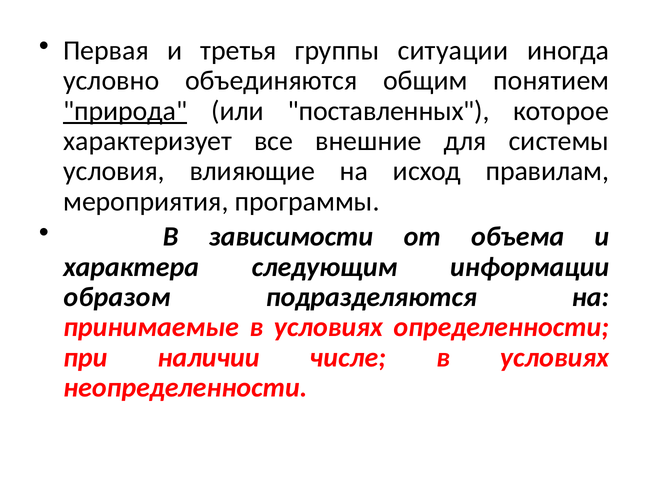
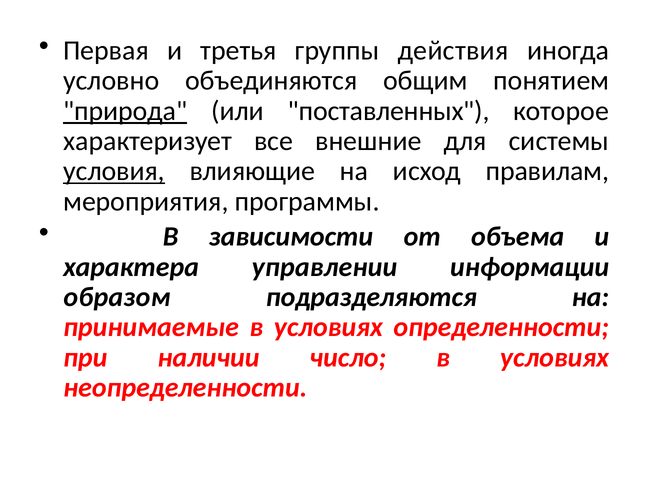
ситуации: ситуации -> действия (453, 51)
условия underline: none -> present (114, 171)
следующим: следующим -> управлении (324, 267)
числе: числе -> число (348, 357)
